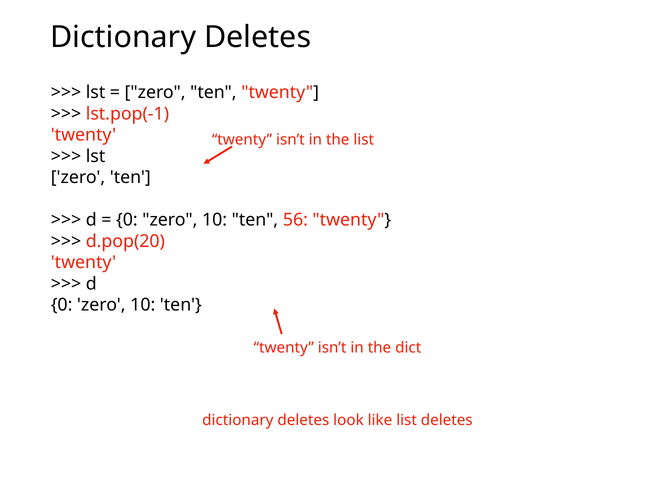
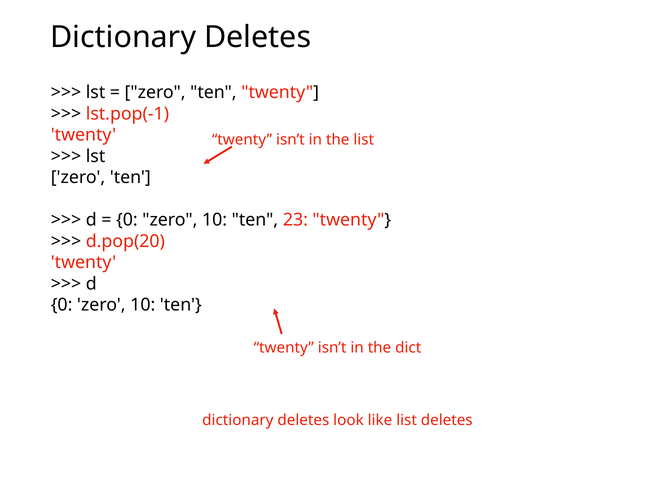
56: 56 -> 23 (295, 220)
